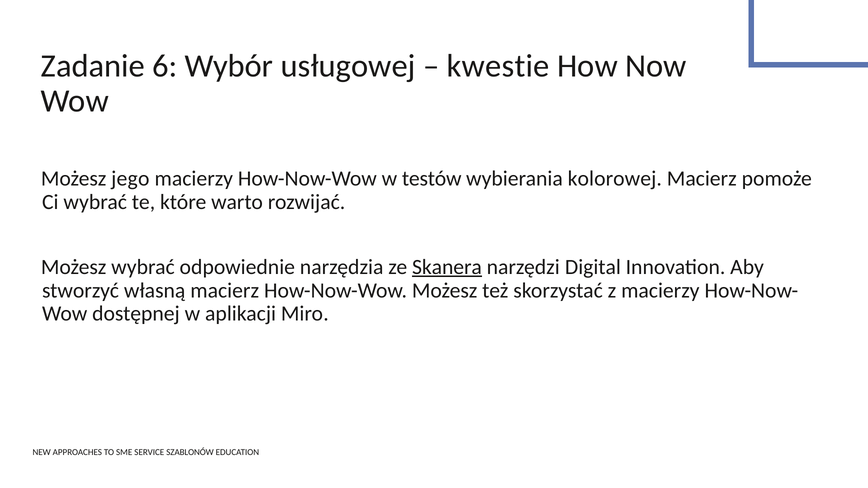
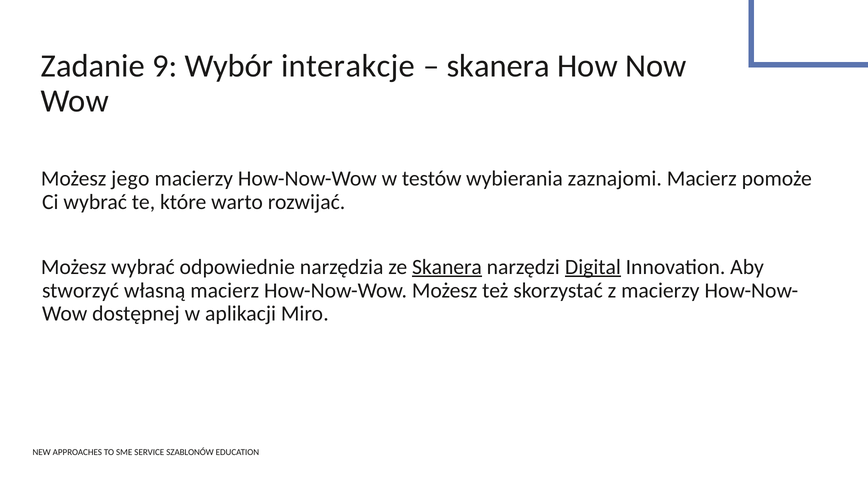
6: 6 -> 9 (165, 66)
usługowej: usługowej -> interakcje (348, 66)
kwestie: kwestie -> skanera (498, 66)
kolorowej: kolorowej -> zaznajomi (615, 179)
Digital underline: none -> present (593, 267)
